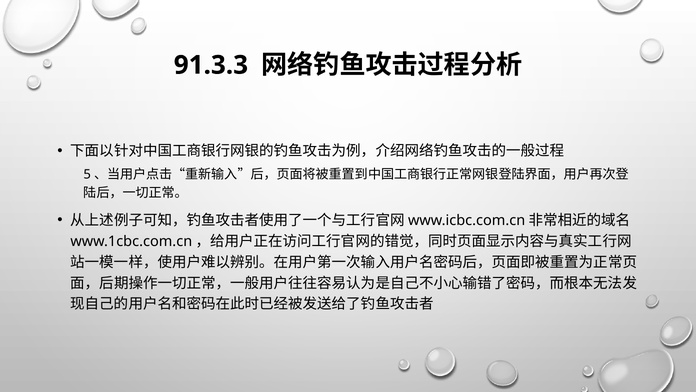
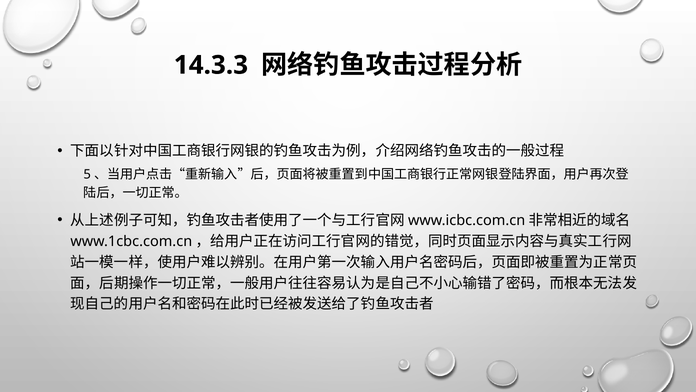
91.3.3: 91.3.3 -> 14.3.3 (211, 65)
